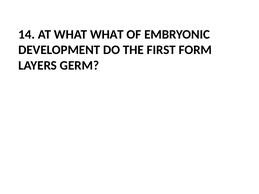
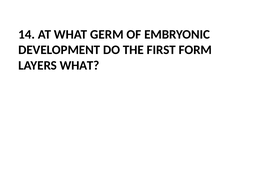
WHAT WHAT: WHAT -> GERM (107, 34)
LAYERS GERM: GERM -> WHAT (79, 65)
